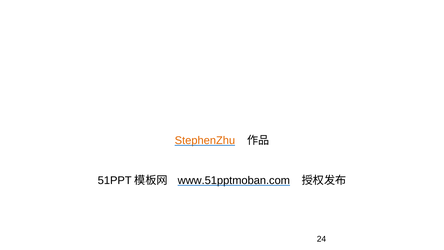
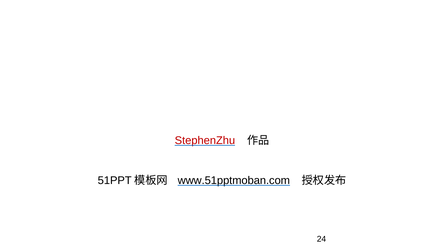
StephenZhu colour: orange -> red (205, 140)
